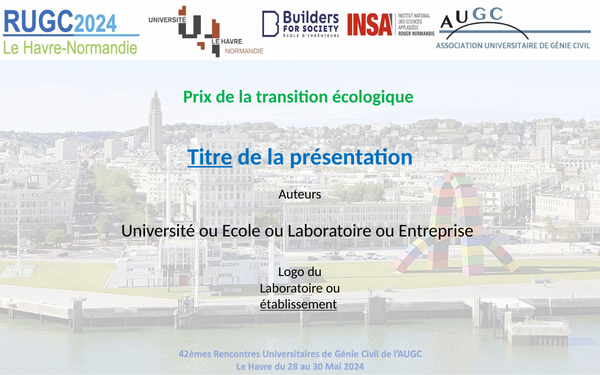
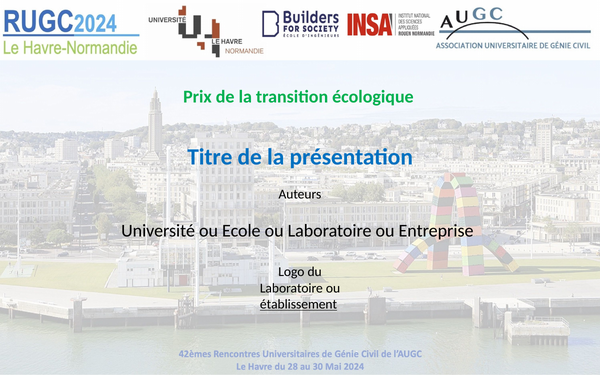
Titre underline: present -> none (210, 157)
